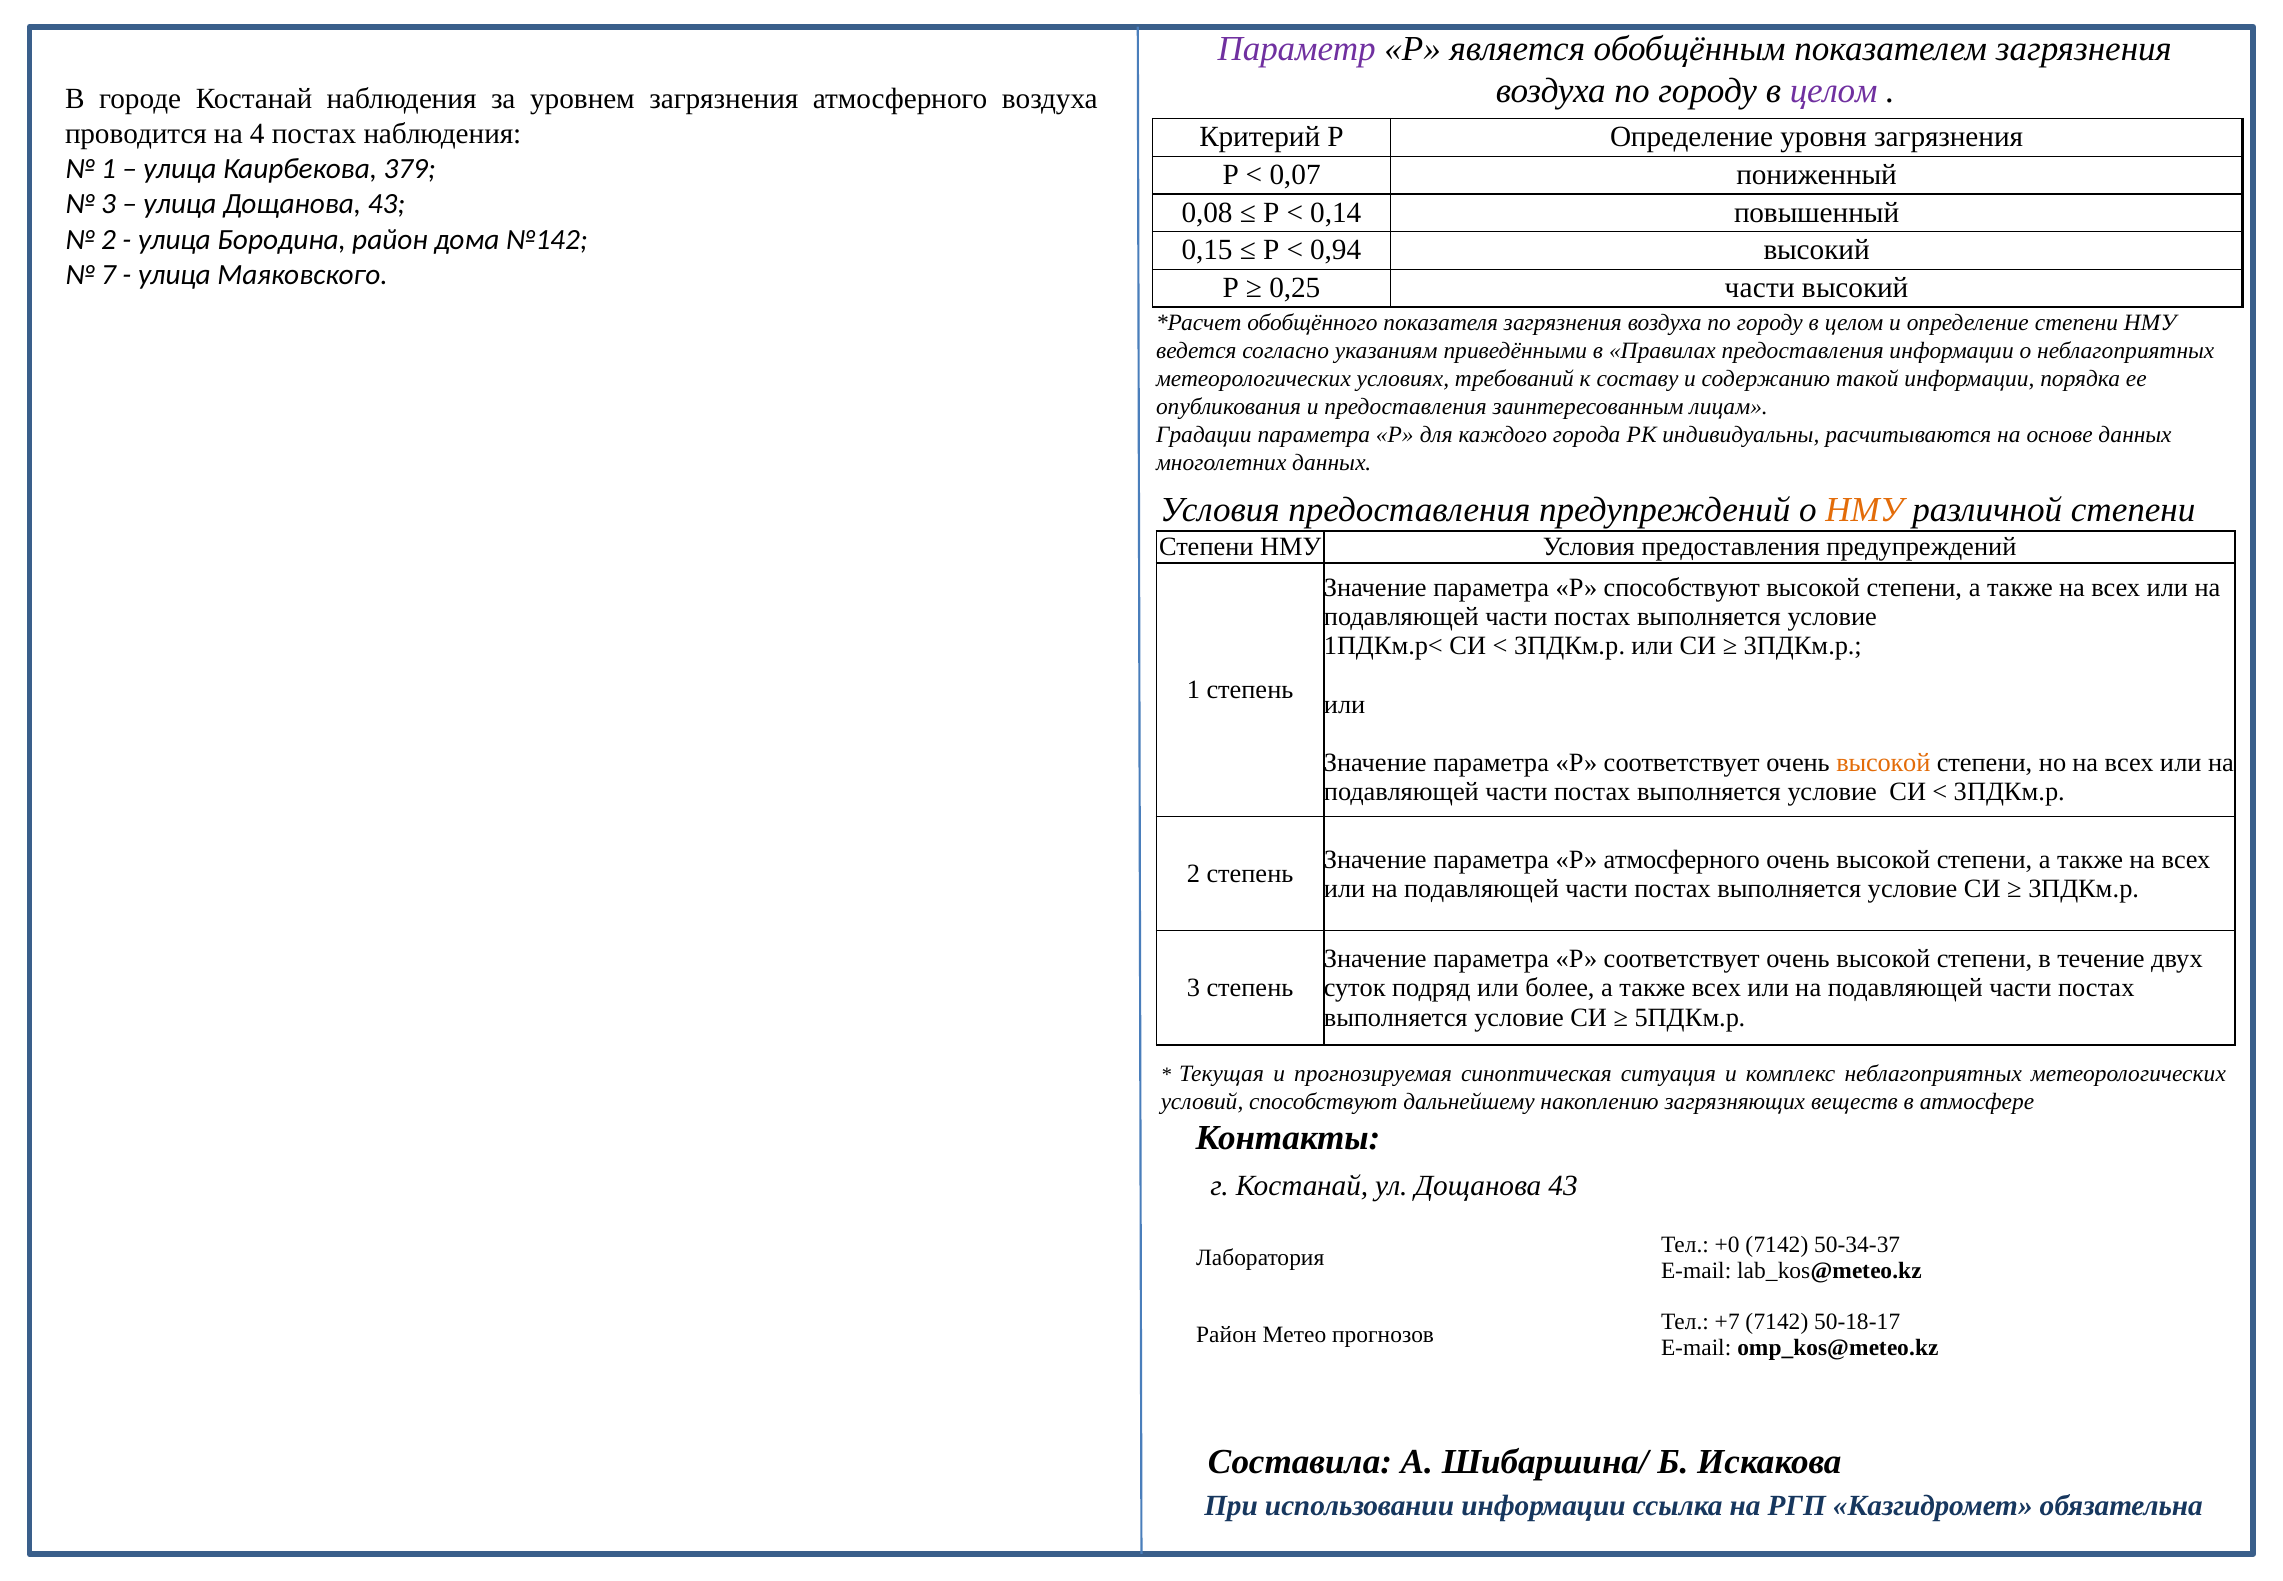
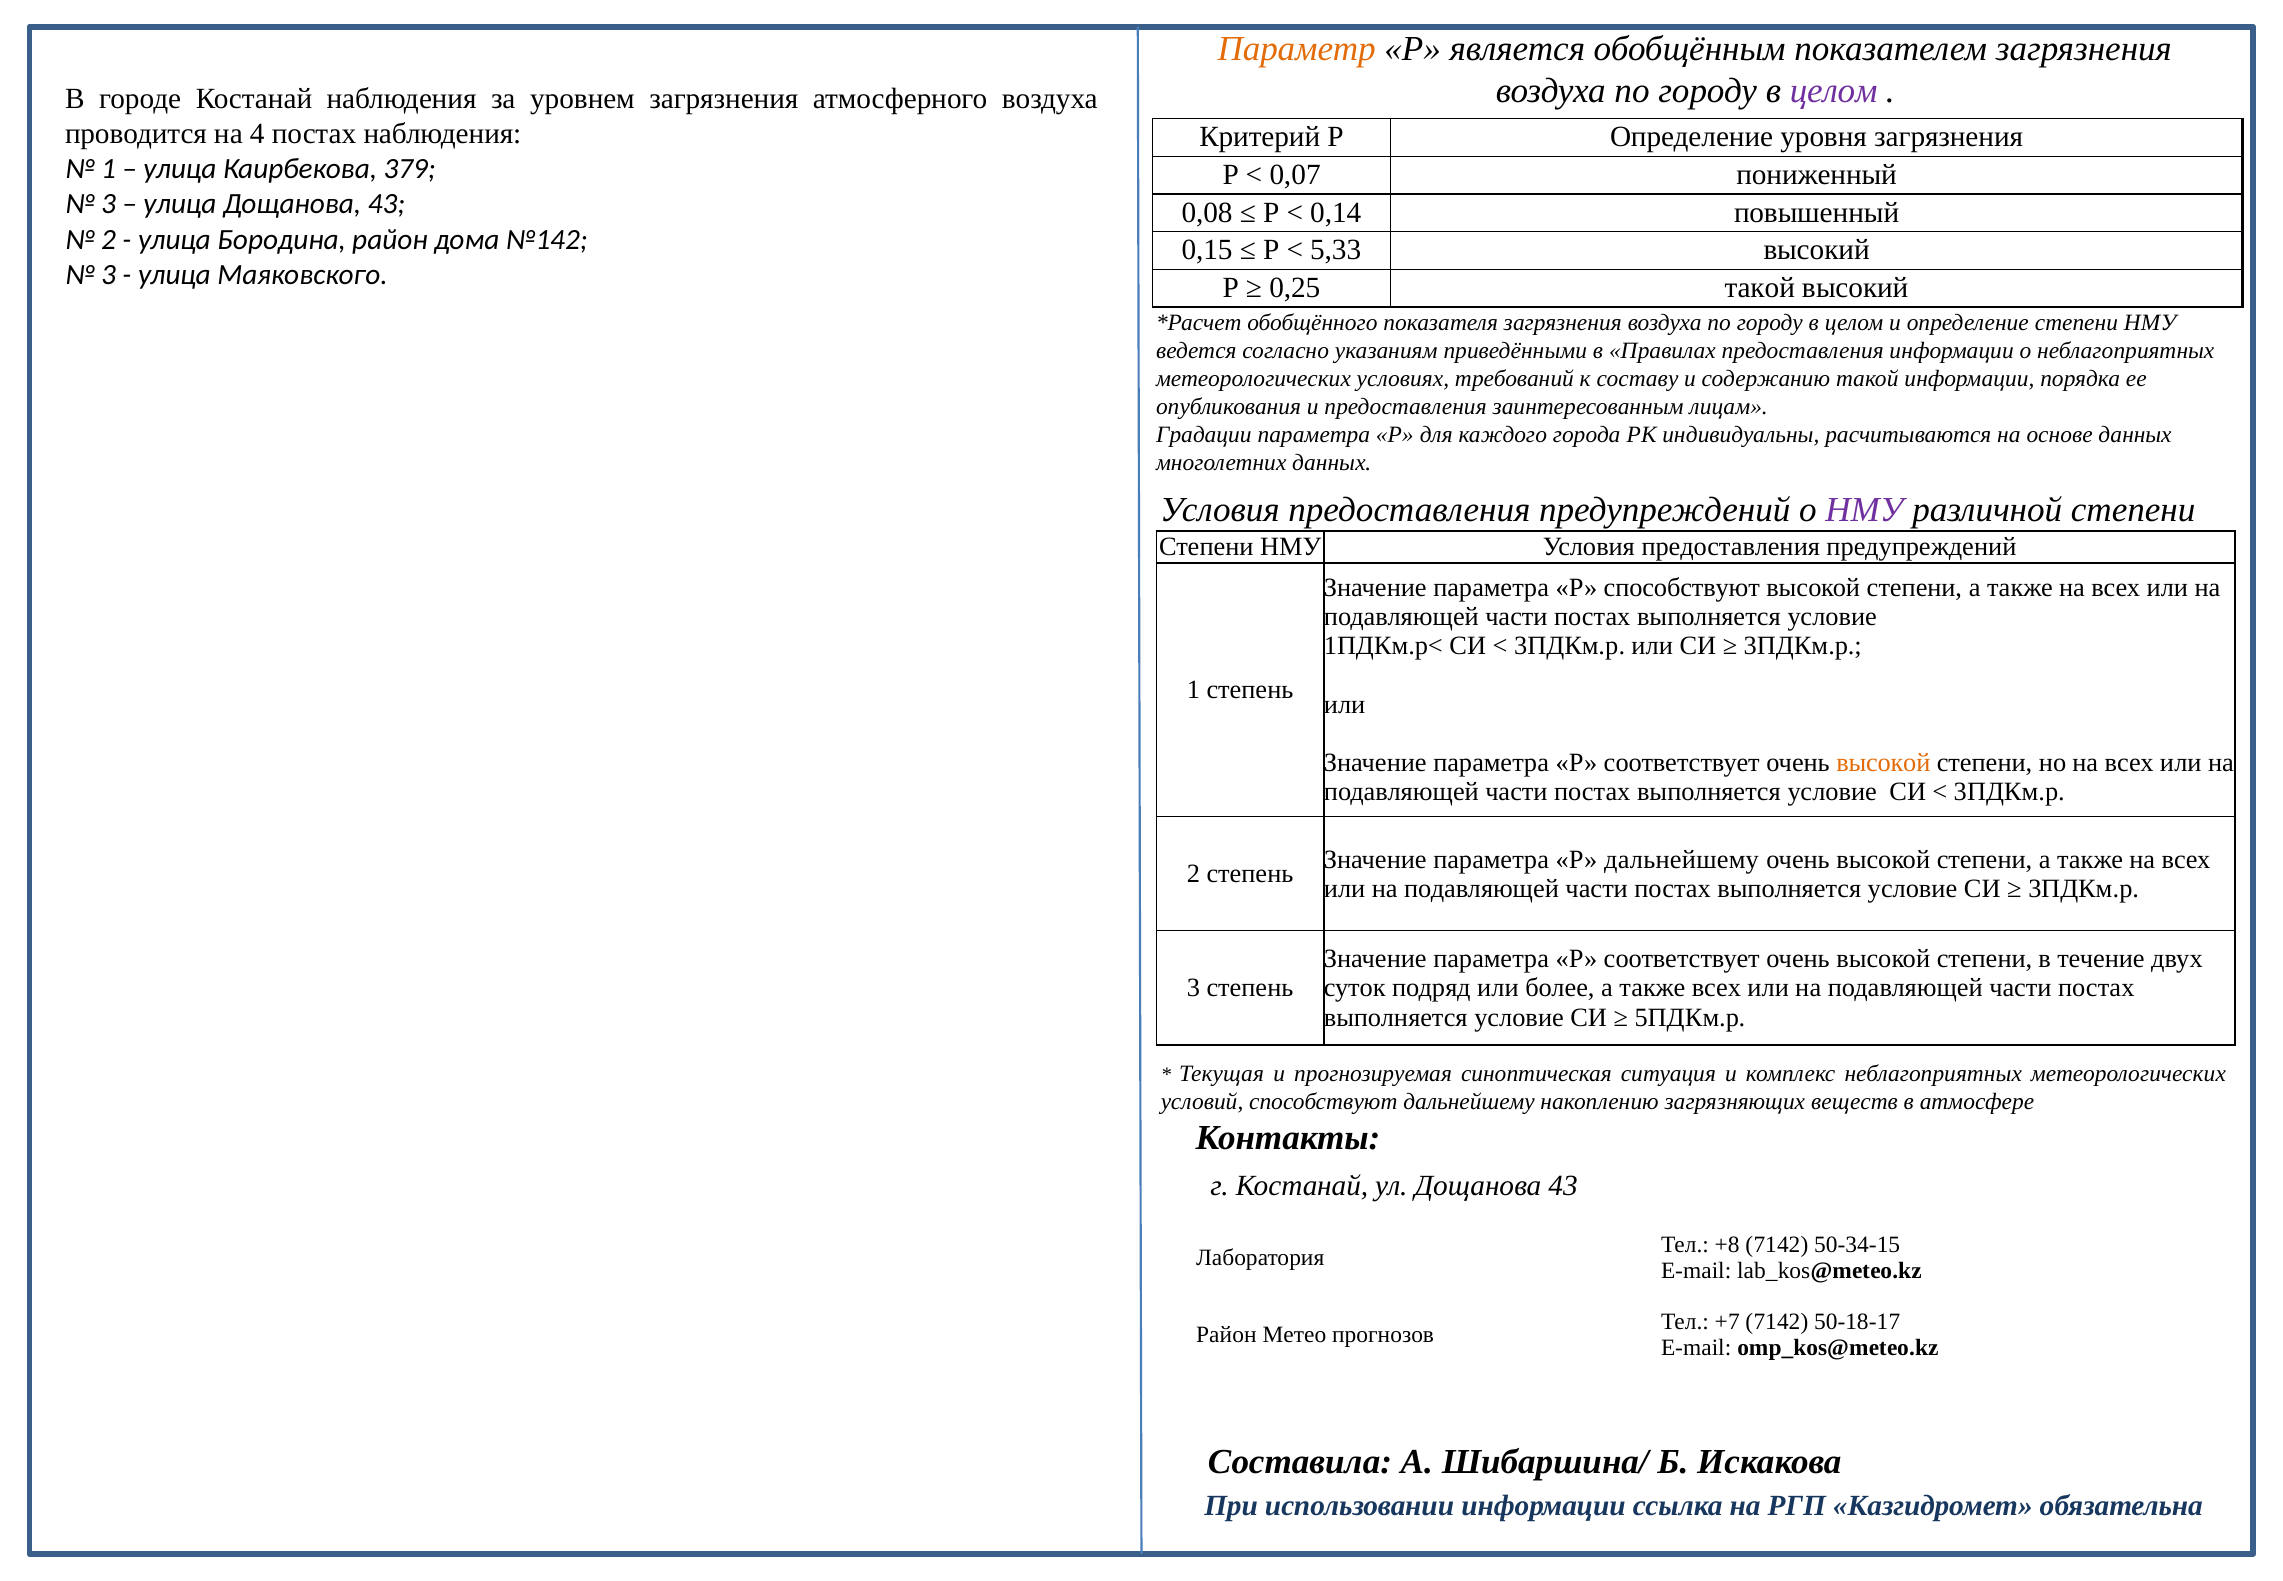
Параметр colour: purple -> orange (1297, 49)
0,94: 0,94 -> 5,33 (1336, 250)
7: 7 -> 3 (109, 274)
0,25 части: части -> такой (1760, 288)
НМУ colour: orange -> purple (1864, 510)
Р атмосферного: атмосферного -> дальнейшему (1682, 859)
+0: +0 -> +8 (1727, 1244)
50-34-37: 50-34-37 -> 50-34-15 (1857, 1244)
